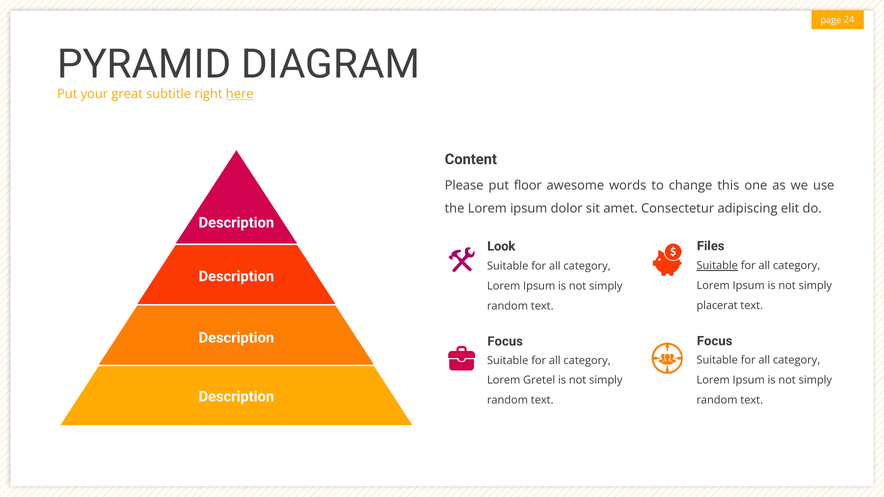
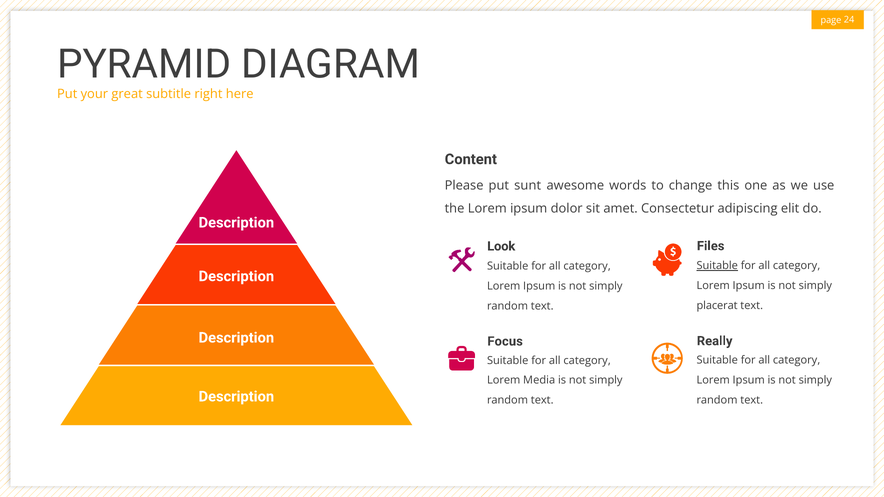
here underline: present -> none (240, 94)
floor: floor -> sunt (528, 185)
Focus: Focus -> Really (715, 341)
Gretel: Gretel -> Media (539, 381)
